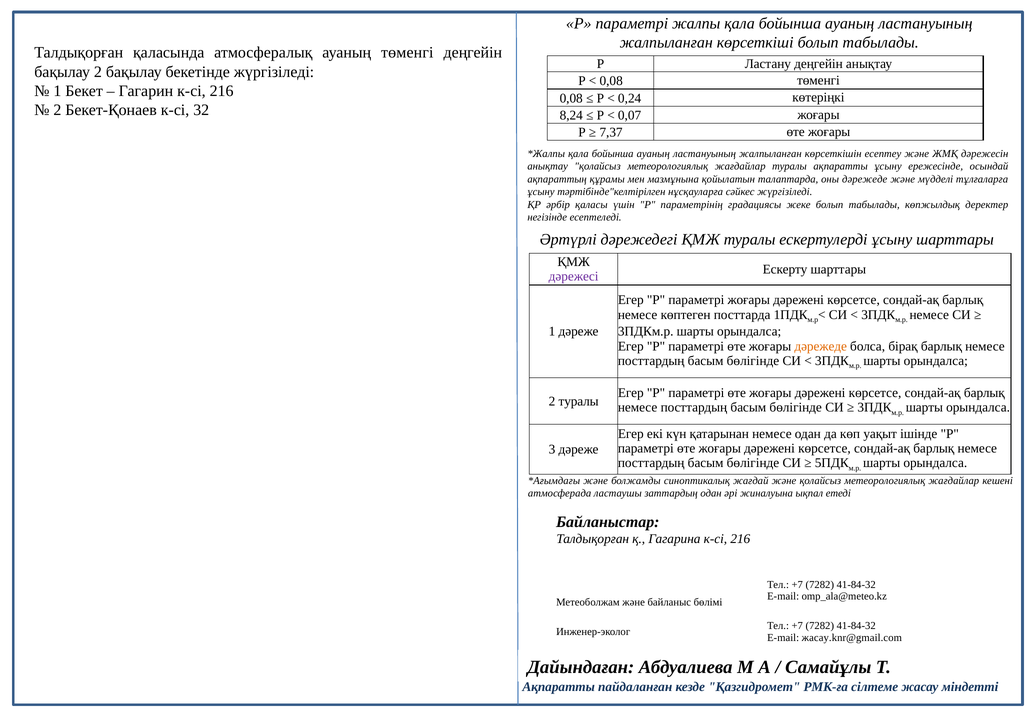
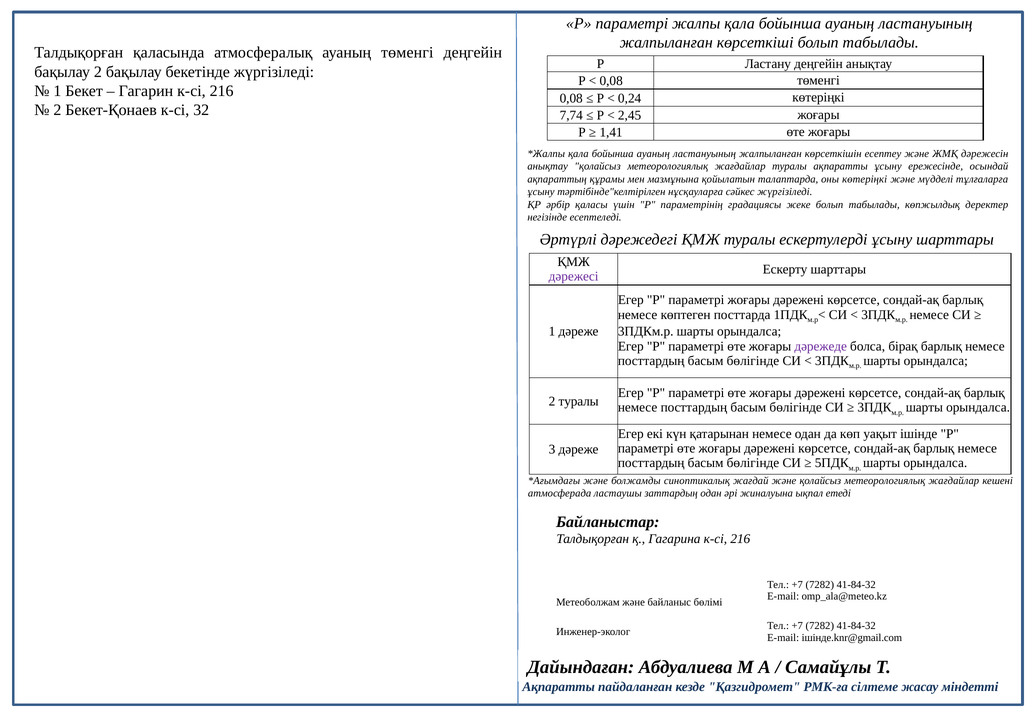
8,24: 8,24 -> 7,74 (571, 115)
0,07: 0,07 -> 2,45 (630, 115)
7,37: 7,37 -> 1,41 (611, 132)
оны дәрежеде: дәрежеде -> көтеріңкі (865, 179)
дәрежеде colour: orange -> purple (821, 346)
жасау.knr@gmail.com: жасау.knr@gmail.com -> ішінде.knr@gmail.com (852, 638)
